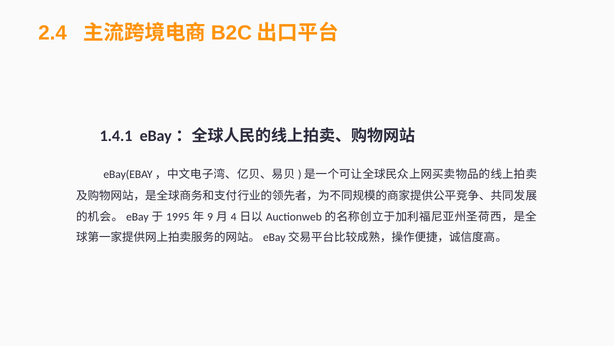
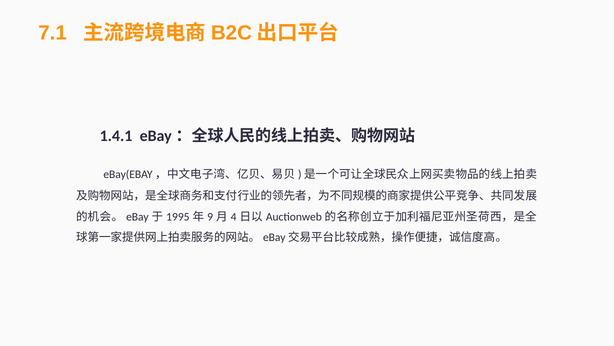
2.4: 2.4 -> 7.1 (53, 33)
